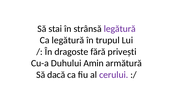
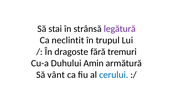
Ca legătură: legătură -> neclintit (68, 40)
privești: privești -> tremuri (122, 52)
dacă: dacă -> vânt (56, 75)
cerului colour: purple -> blue (114, 75)
